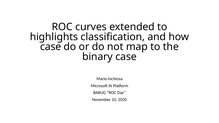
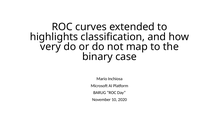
case: case -> very (51, 47)
